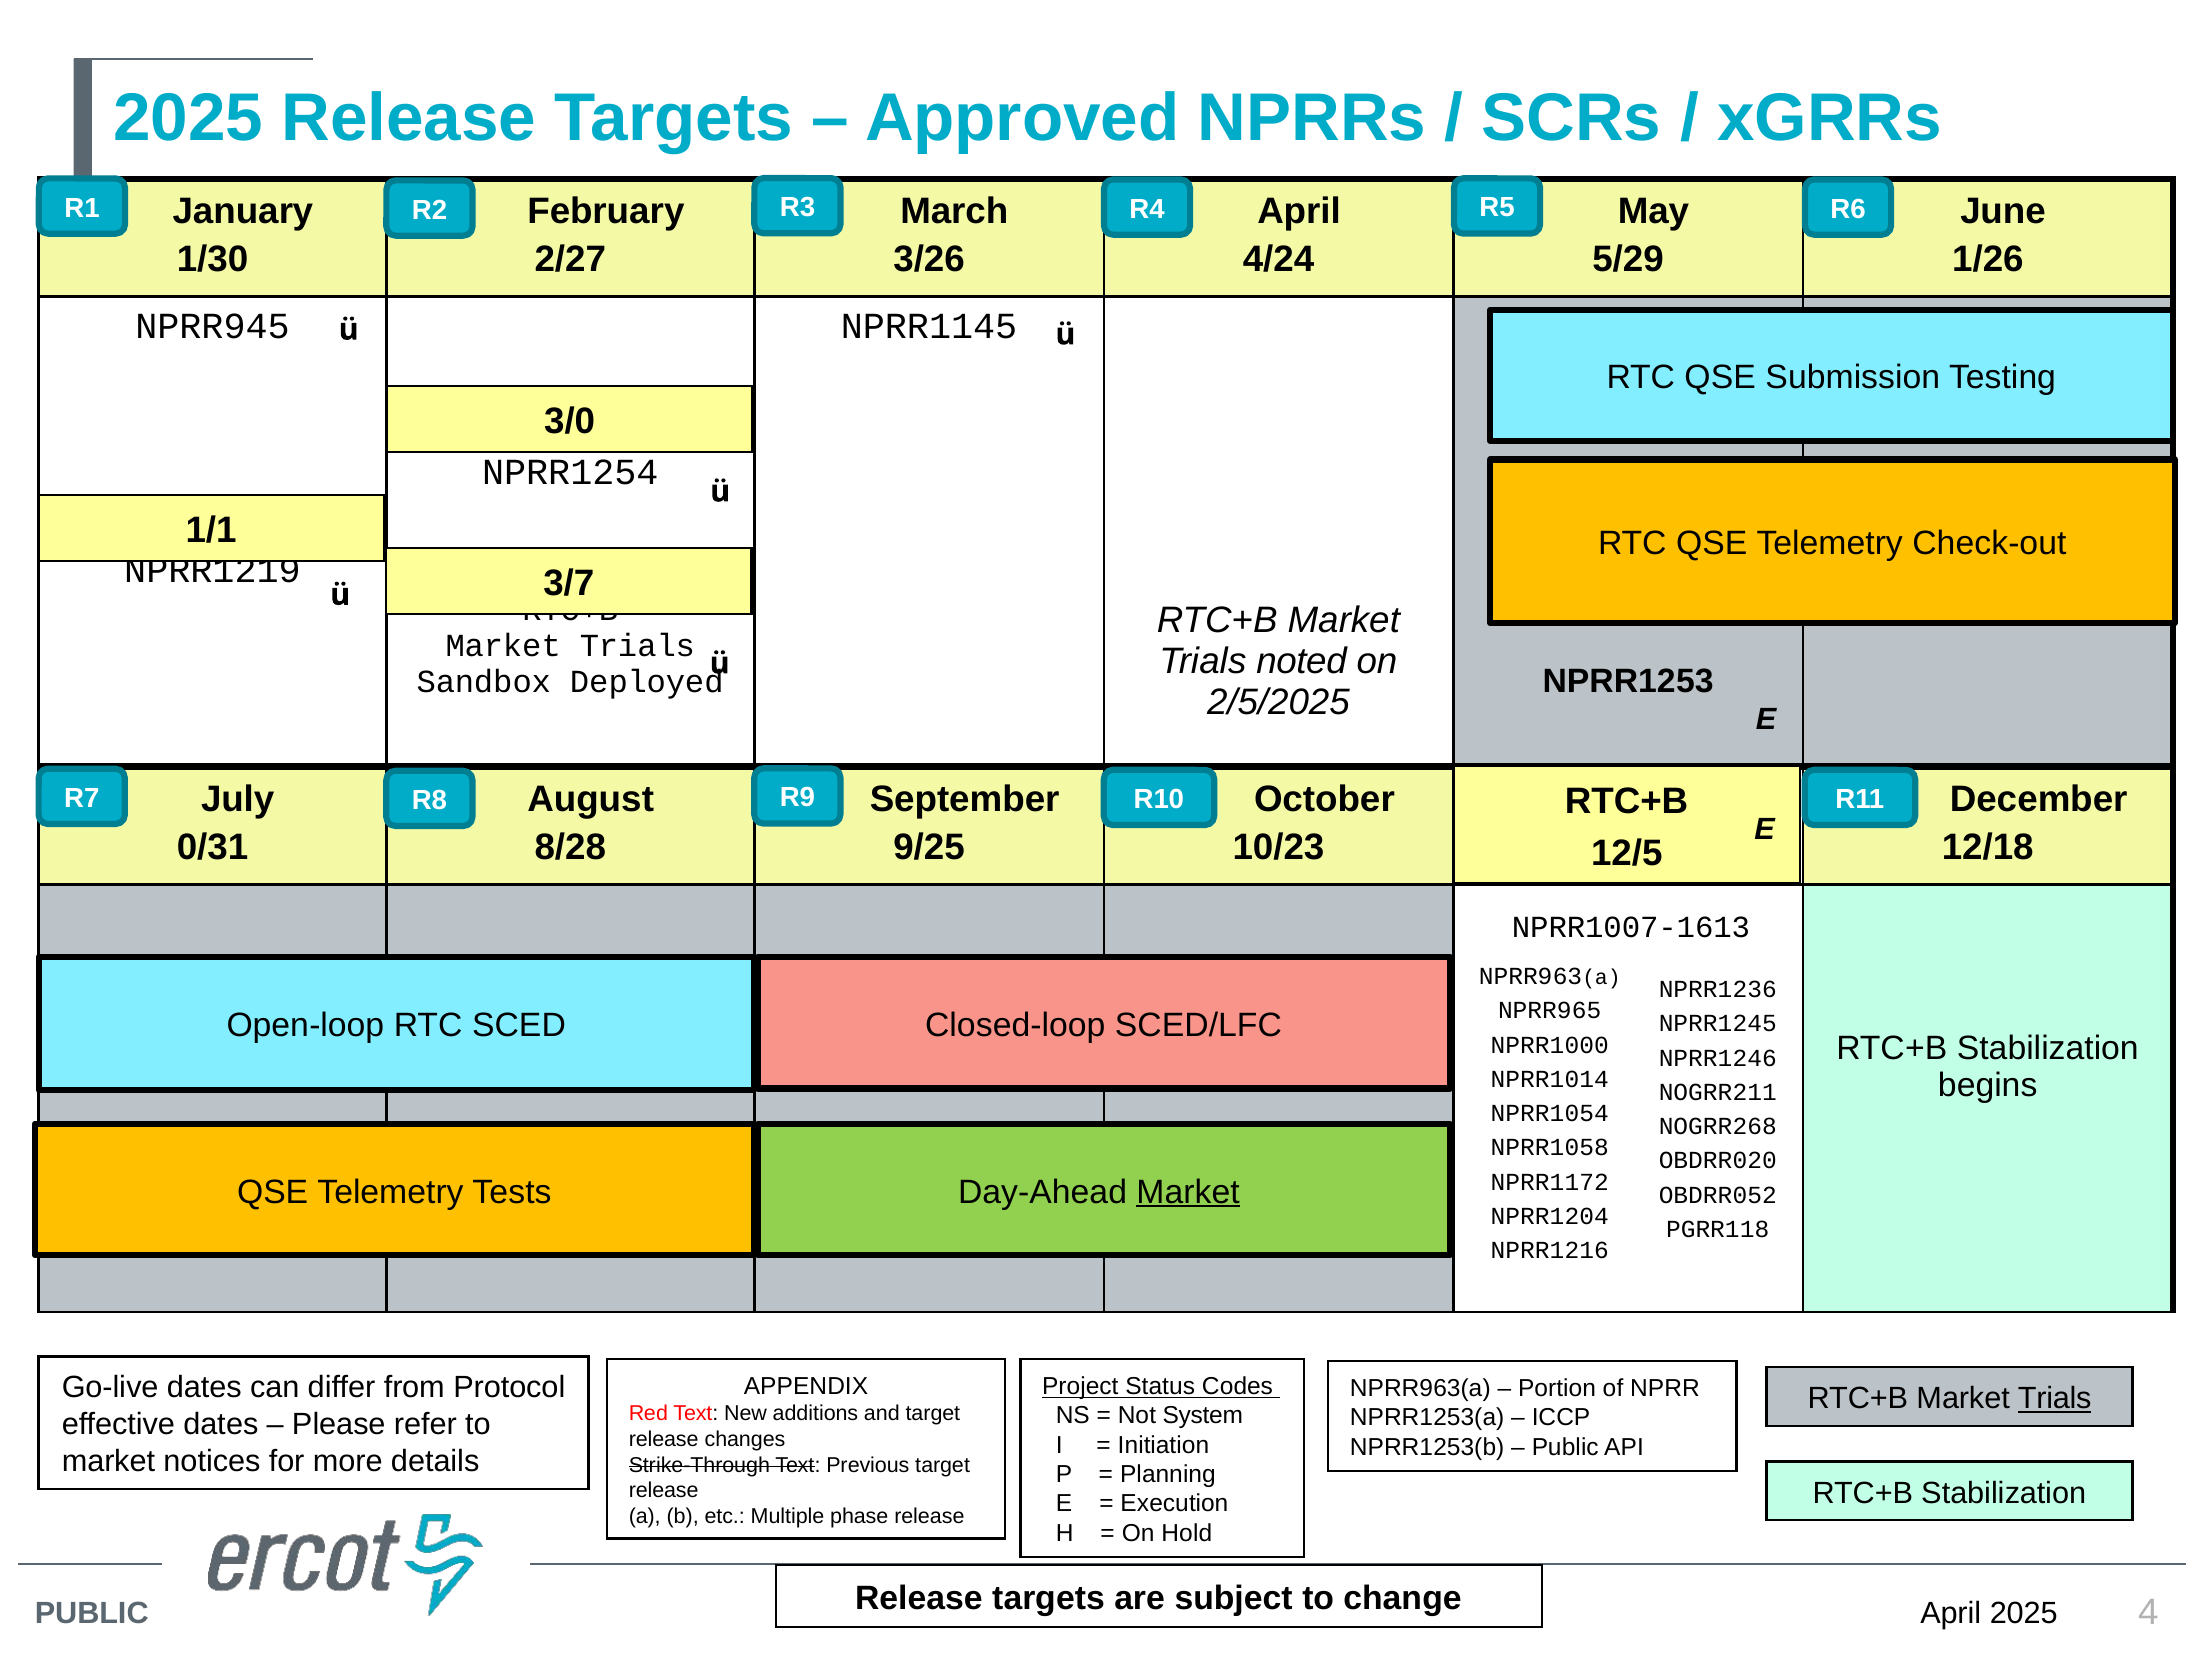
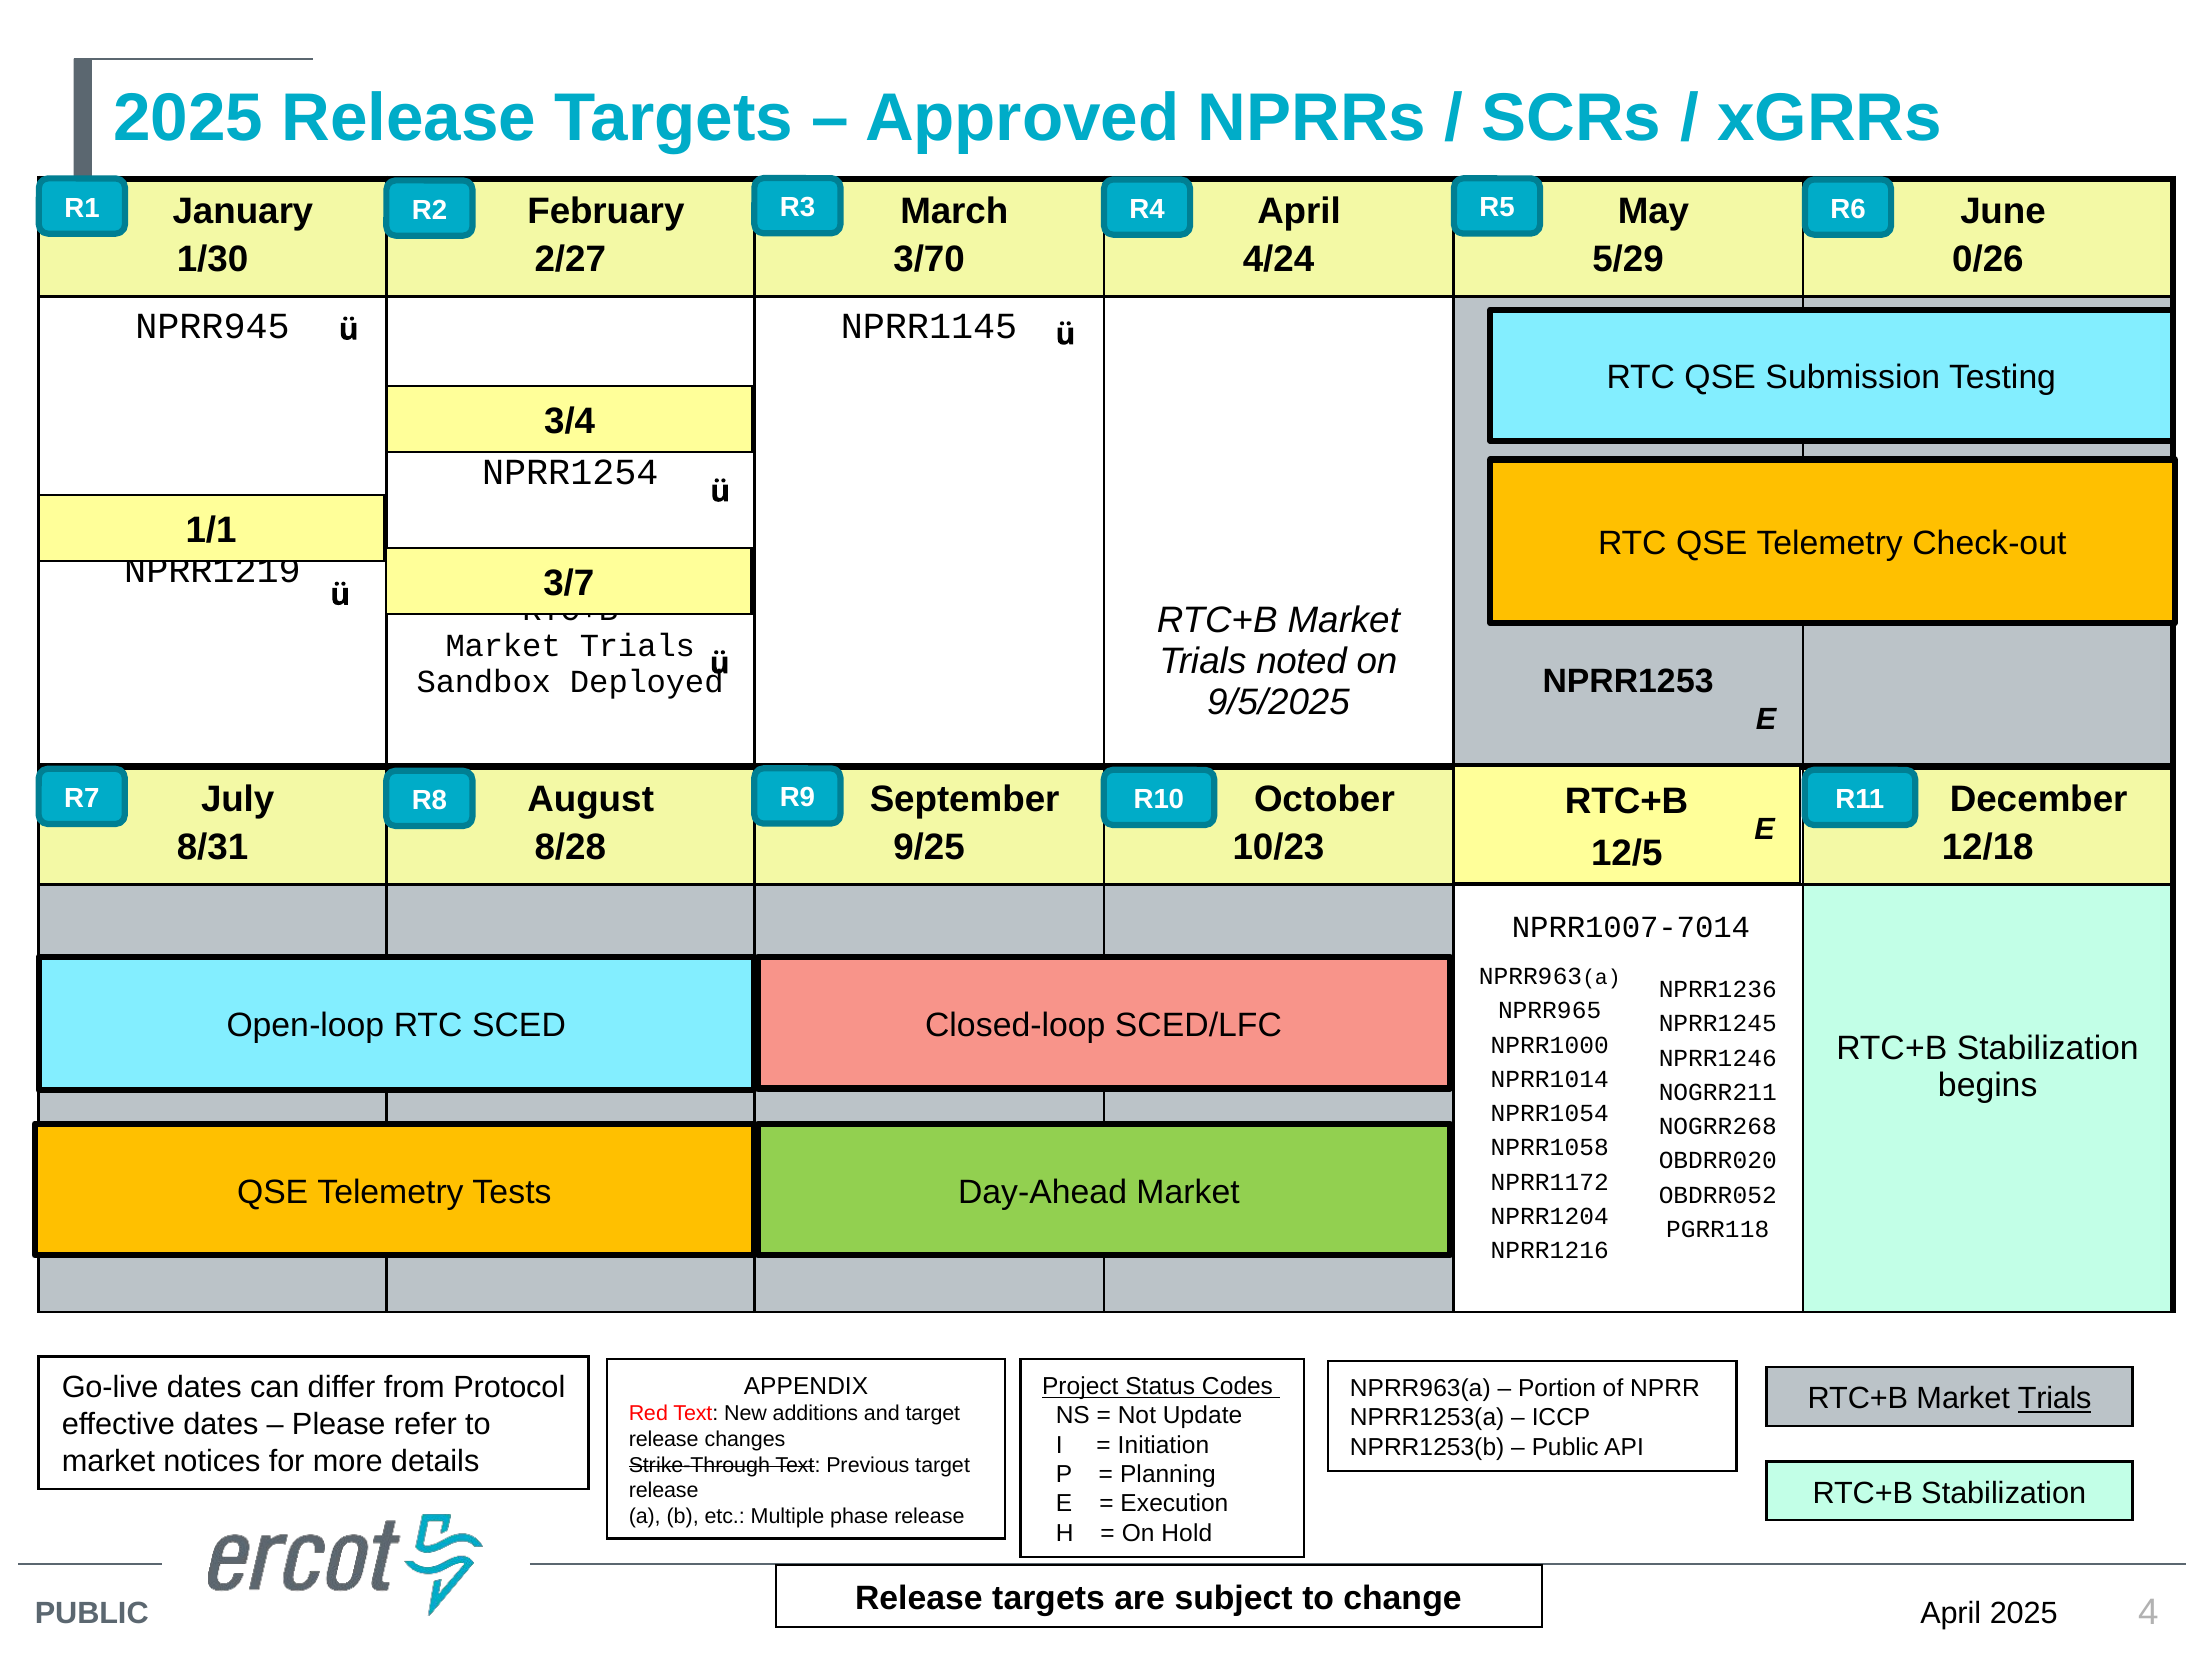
3/26: 3/26 -> 3/70 (929, 260)
1/26: 1/26 -> 0/26 (1988, 260)
3/0: 3/0 -> 3/4 (570, 422)
2/5/2025: 2/5/2025 -> 9/5/2025 (1278, 703)
0/31: 0/31 -> 8/31 (213, 848)
NPRR1007-1613: NPRR1007-1613 -> NPRR1007-7014 (1631, 927)
Market underline: present -> none (1188, 1192)
System: System -> Update (1203, 1416)
